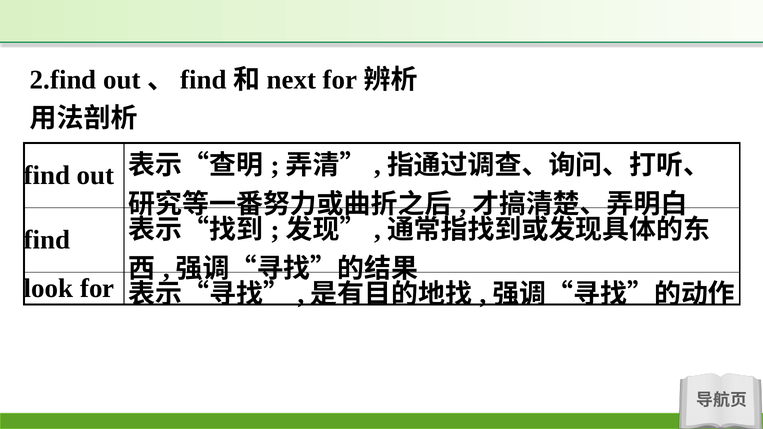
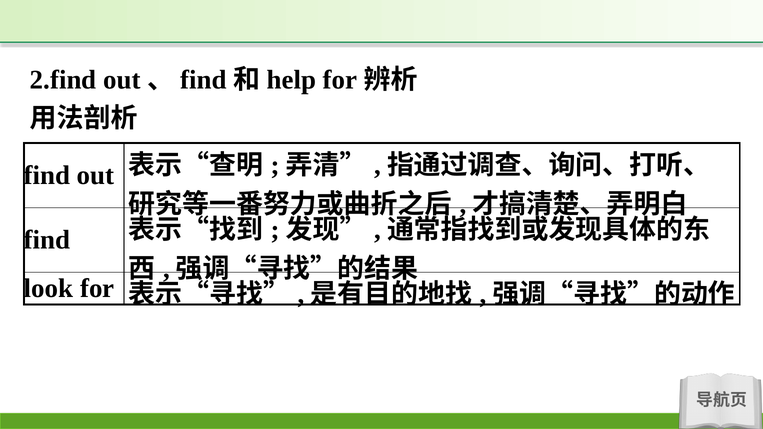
next: next -> help (291, 80)
